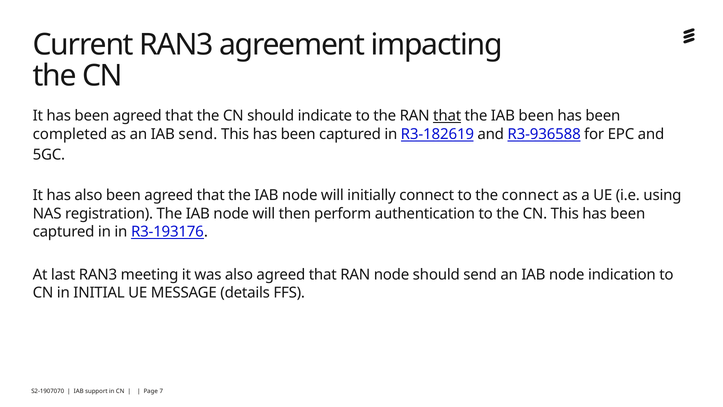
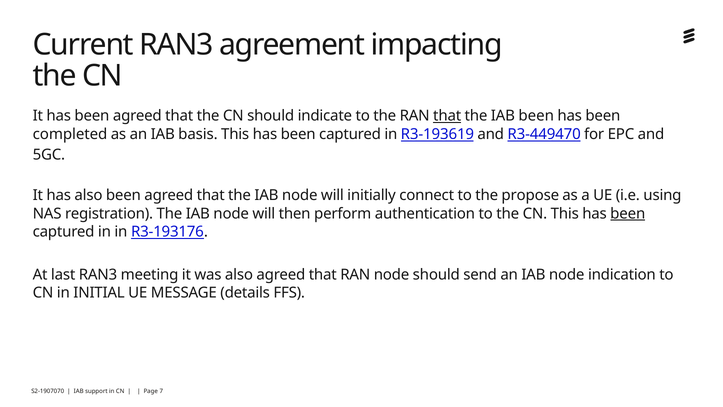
IAB send: send -> basis (198, 134)
R3-182619: R3-182619 -> R3-193619 (437, 134)
R3-936588: R3-936588 -> R3-449470 (544, 134)
the connect: connect -> propose (530, 195)
been underline: none -> present (628, 213)
